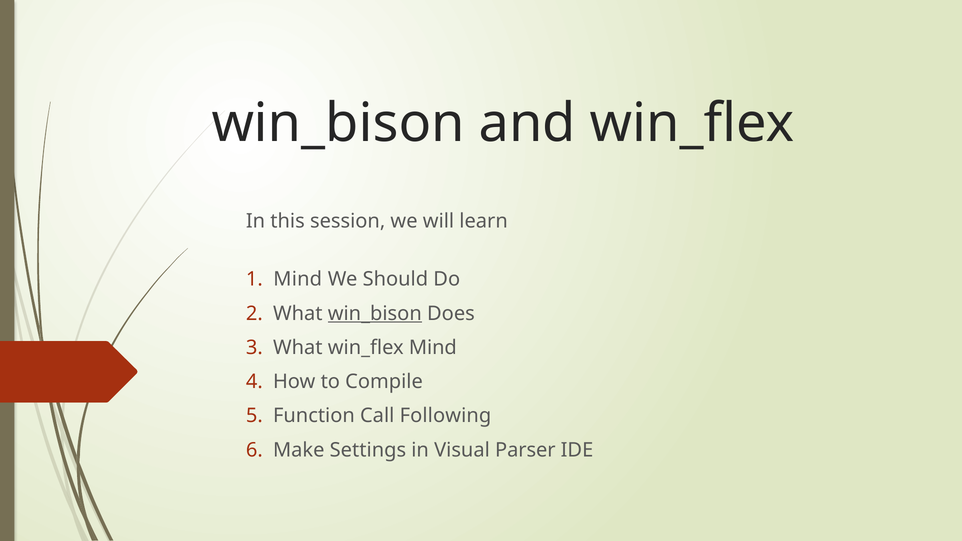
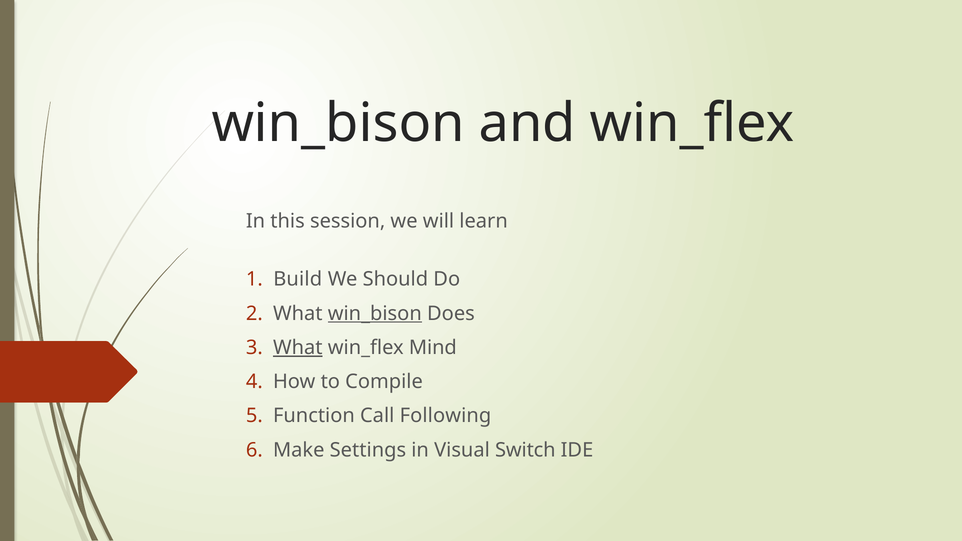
Mind: Mind -> Build (298, 279)
What underline: none -> present (298, 348)
Parser: Parser -> Switch (525, 450)
